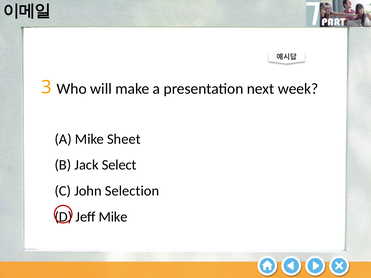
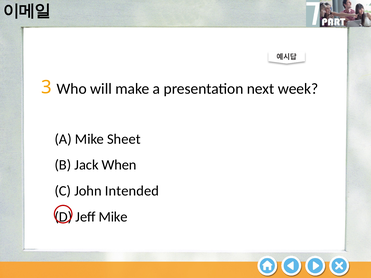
Select: Select -> When (119, 165)
Selection: Selection -> Intended (132, 191)
